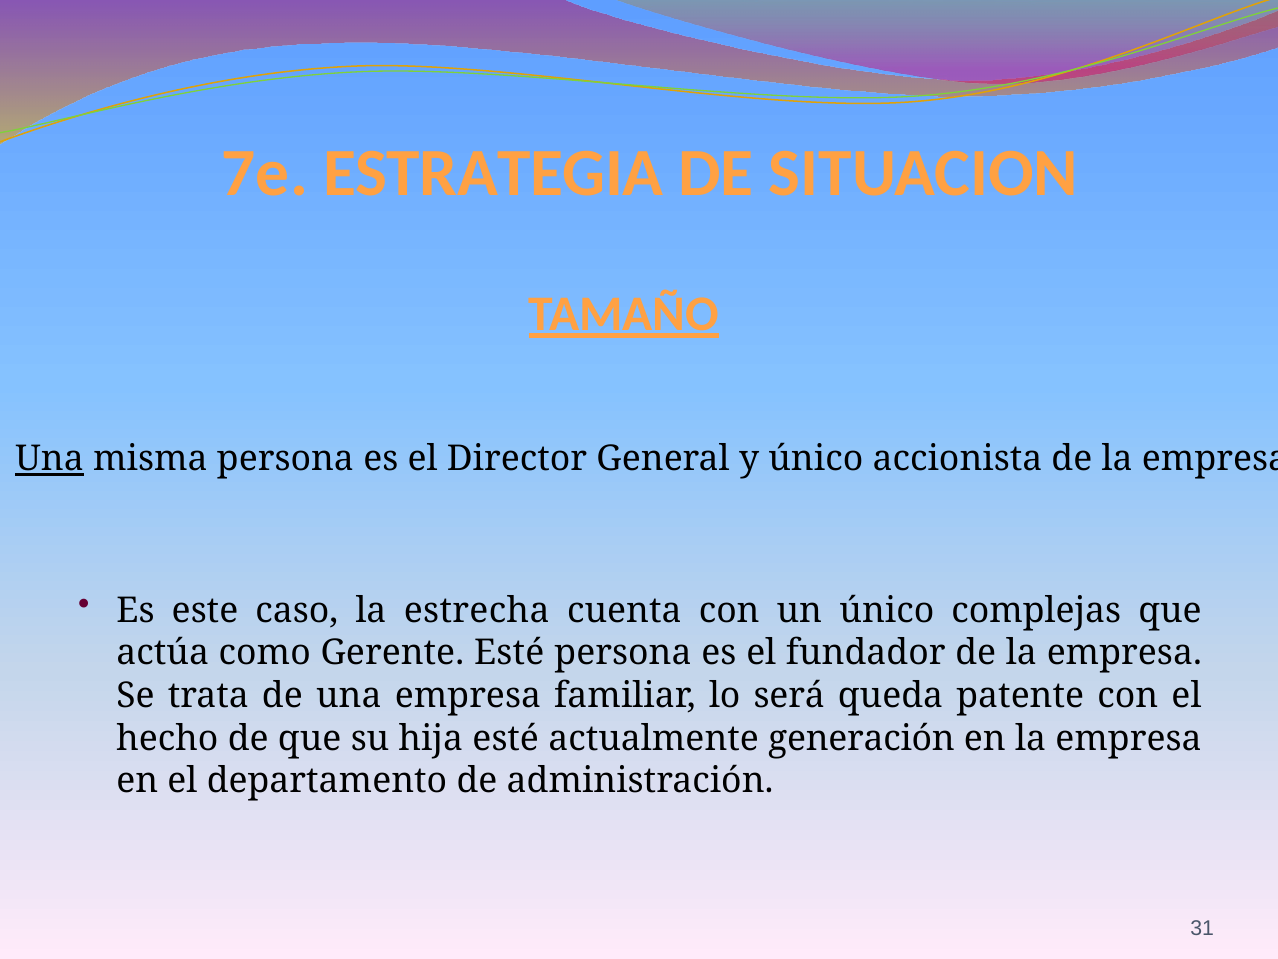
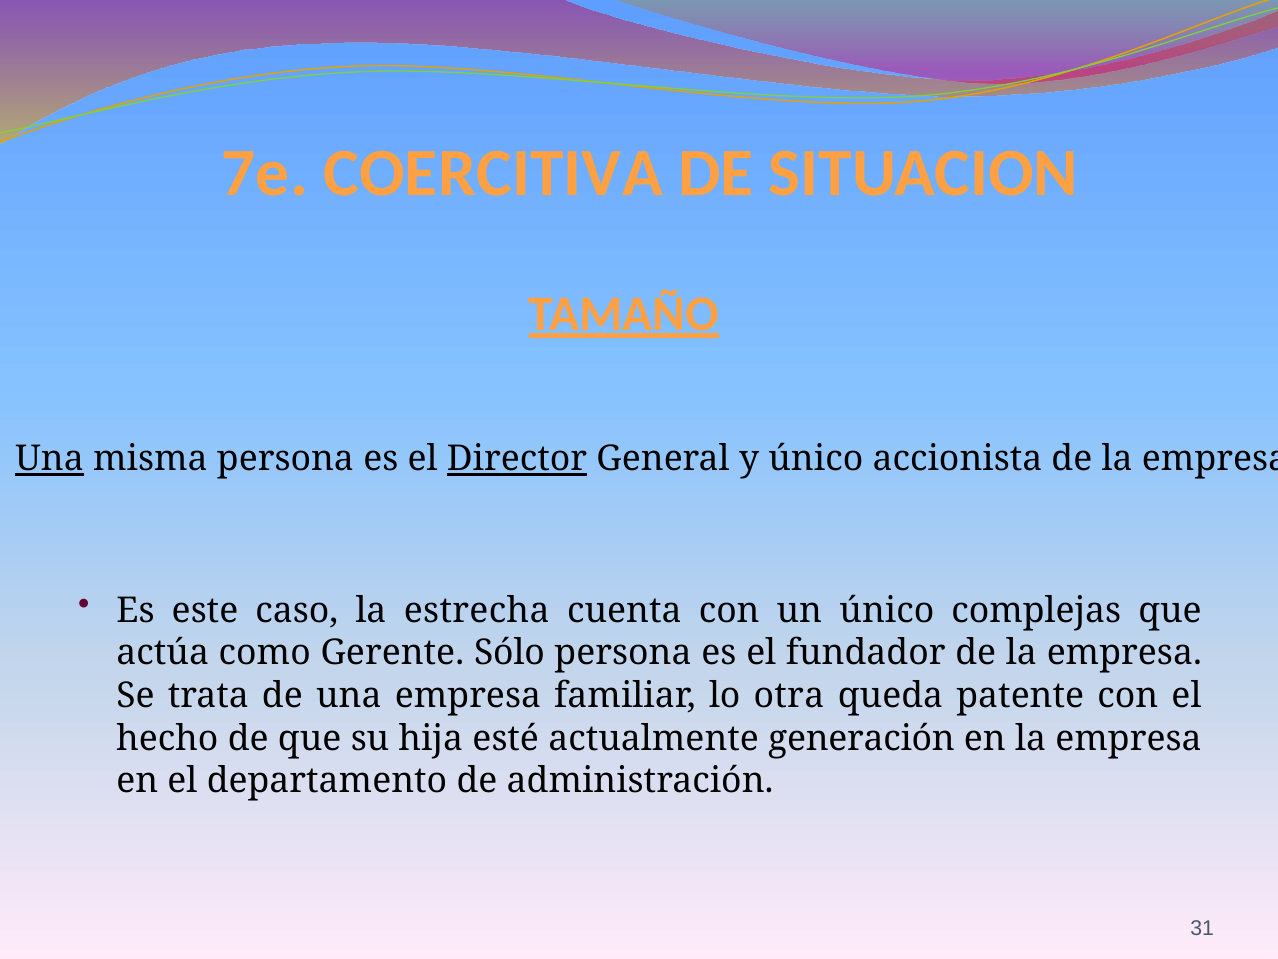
ESTRATEGIA: ESTRATEGIA -> COERCITIVA (493, 173)
Director underline: none -> present (517, 459)
Gerente Esté: Esté -> Sólo (509, 653)
será: será -> otra (789, 695)
